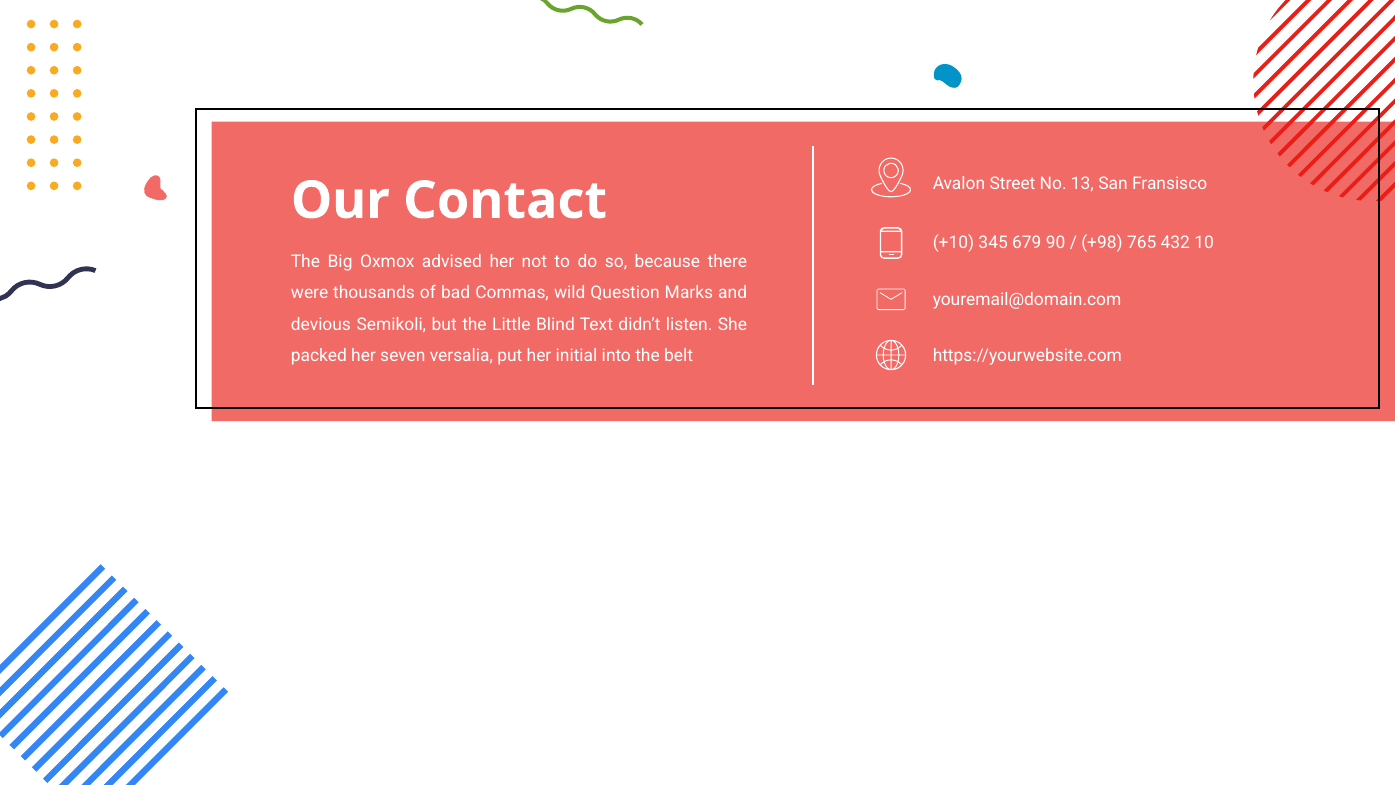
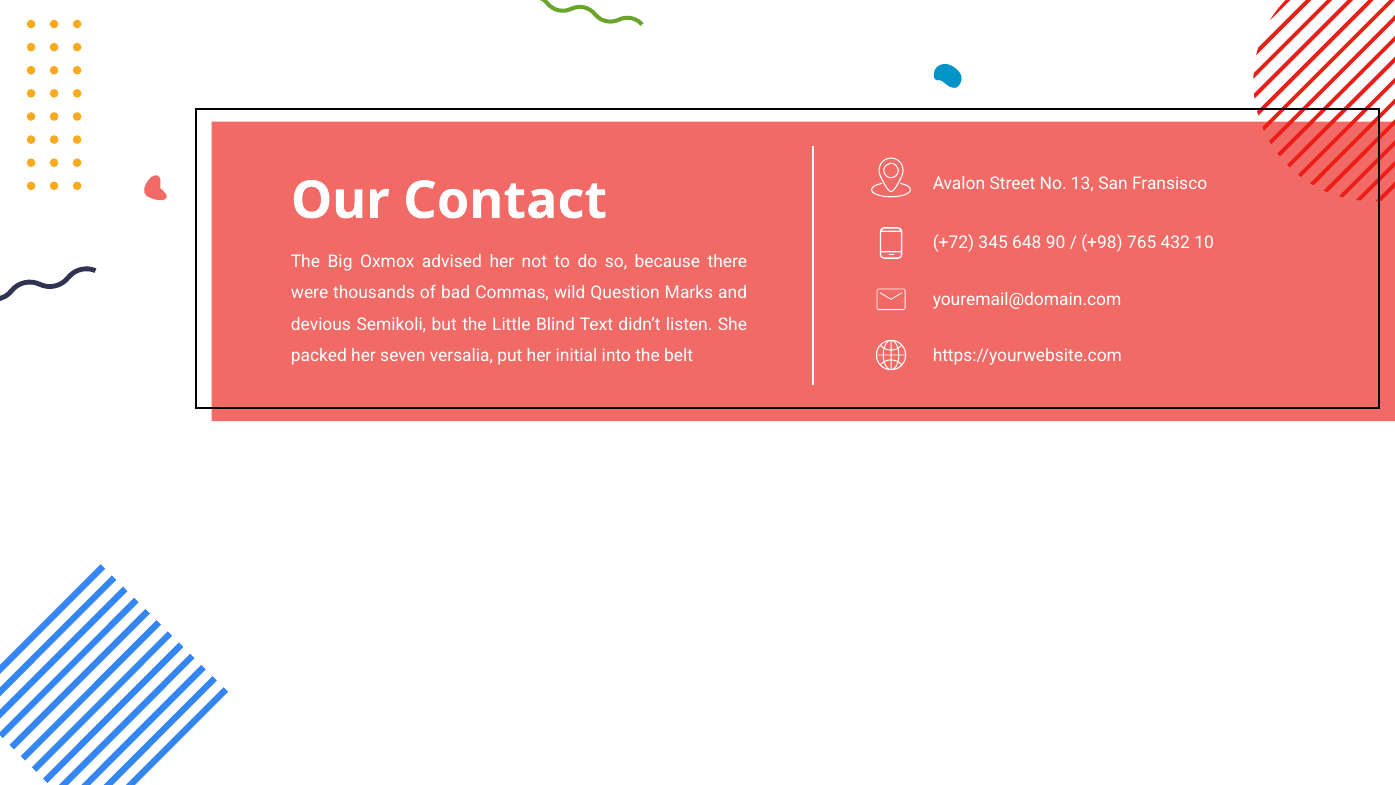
+10: +10 -> +72 (953, 243)
679: 679 -> 648 (1027, 243)
